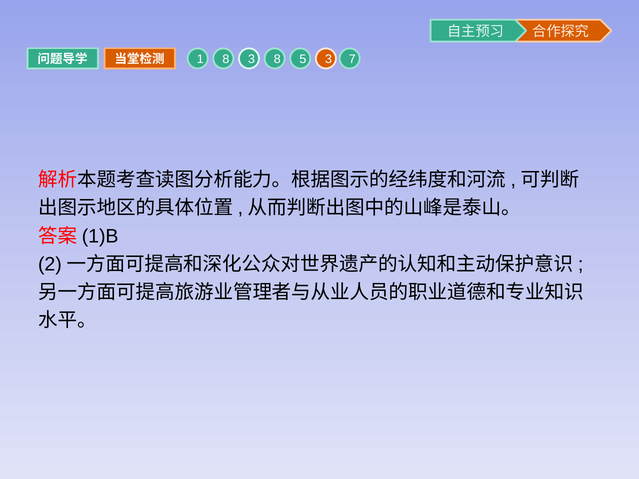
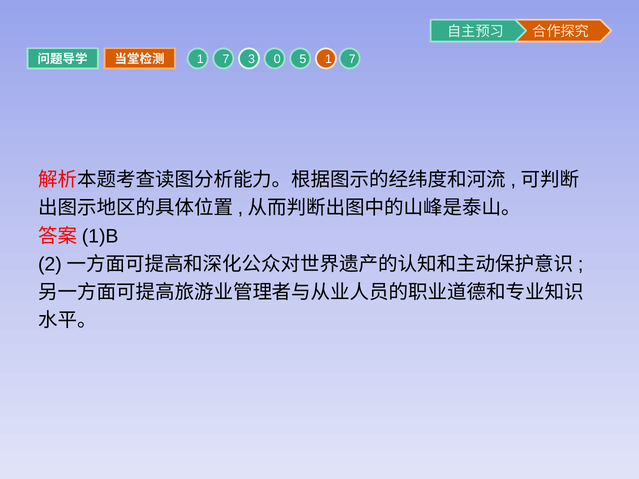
1 8: 8 -> 7 (226, 59)
3 8: 8 -> 0 (277, 59)
5 3: 3 -> 1 (328, 59)
